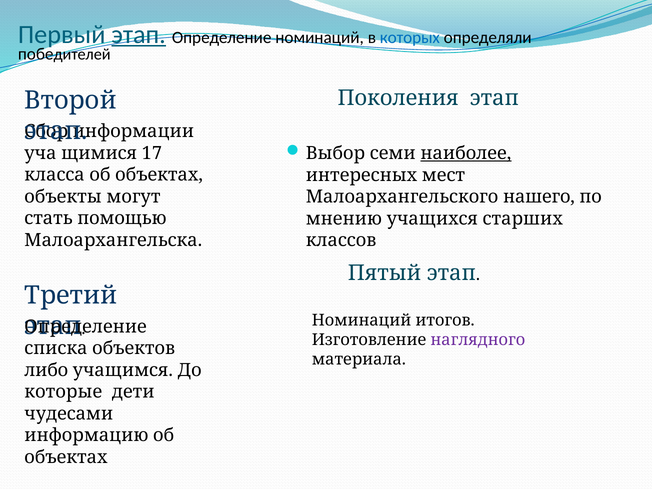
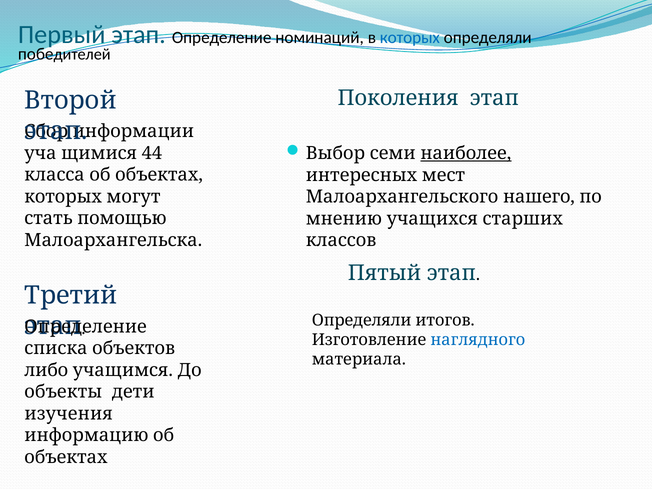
этап underline: present -> none (139, 34)
17: 17 -> 44 (152, 153)
объекты: объекты -> которых (63, 197)
Номинаций: Номинаций -> Определяли (362, 320)
наглядного colour: purple -> blue (478, 340)
которые: которые -> объекты (63, 392)
чудесами: чудесами -> изучения (69, 414)
